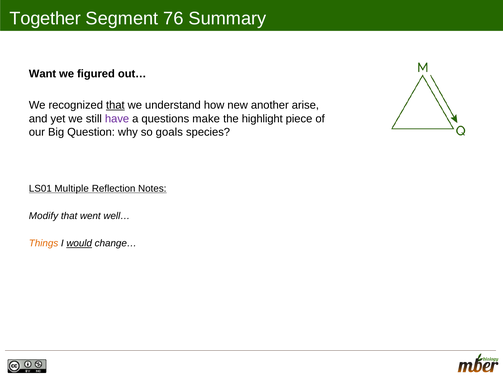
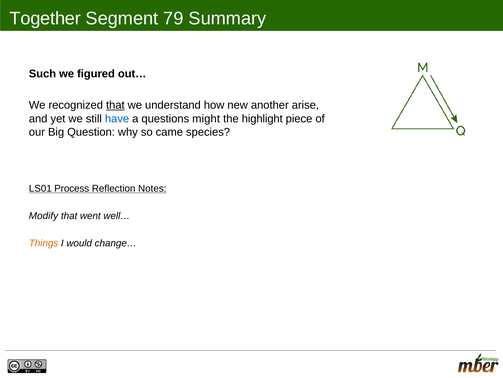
76: 76 -> 79 (173, 19)
Want: Want -> Such (43, 74)
have colour: purple -> blue (117, 118)
make: make -> might (206, 118)
goals: goals -> came (169, 132)
Multiple: Multiple -> Process (72, 188)
would underline: present -> none (79, 243)
